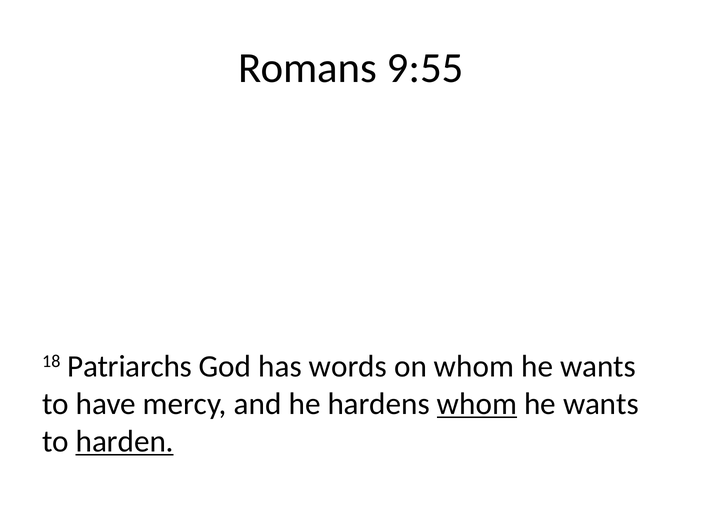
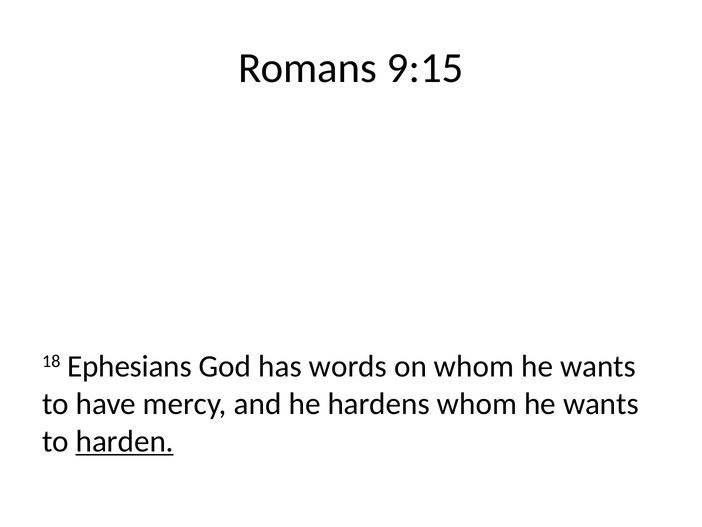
9:55: 9:55 -> 9:15 (425, 68)
Patriarchs: Patriarchs -> Ephesians (130, 366)
whom underline: present -> none (477, 403)
